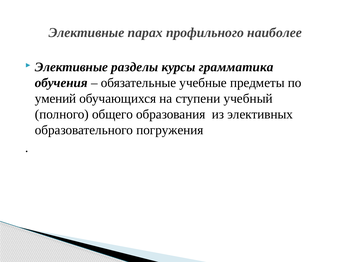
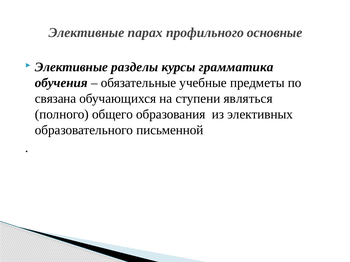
наиболее: наиболее -> основные (275, 33)
умений: умений -> связана (56, 99)
учебный: учебный -> являться (248, 99)
погружения: погружения -> письменной (170, 130)
